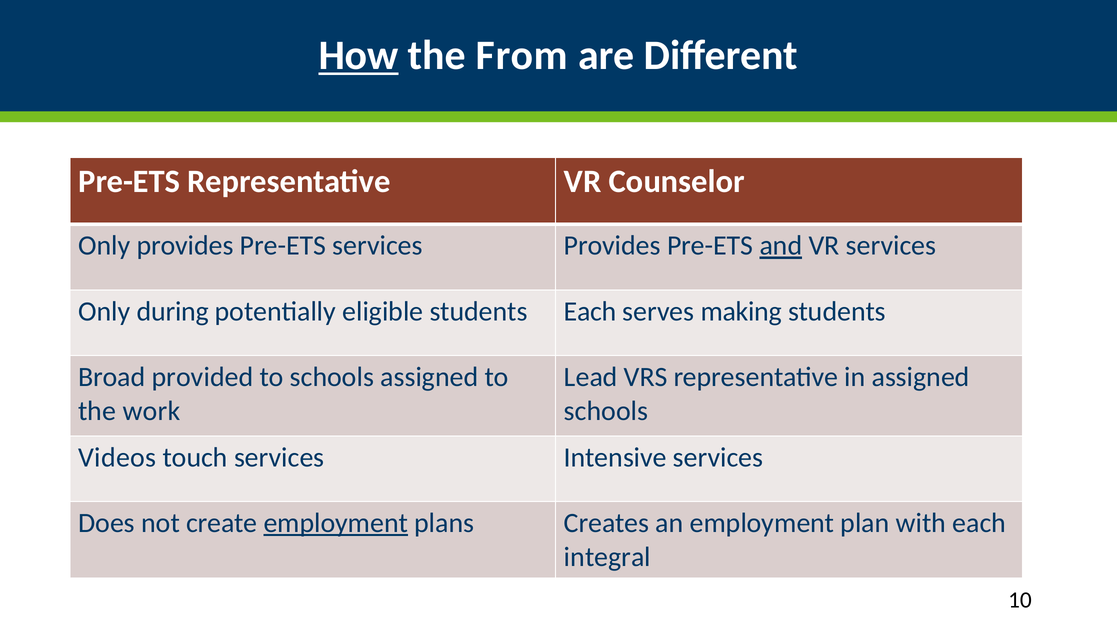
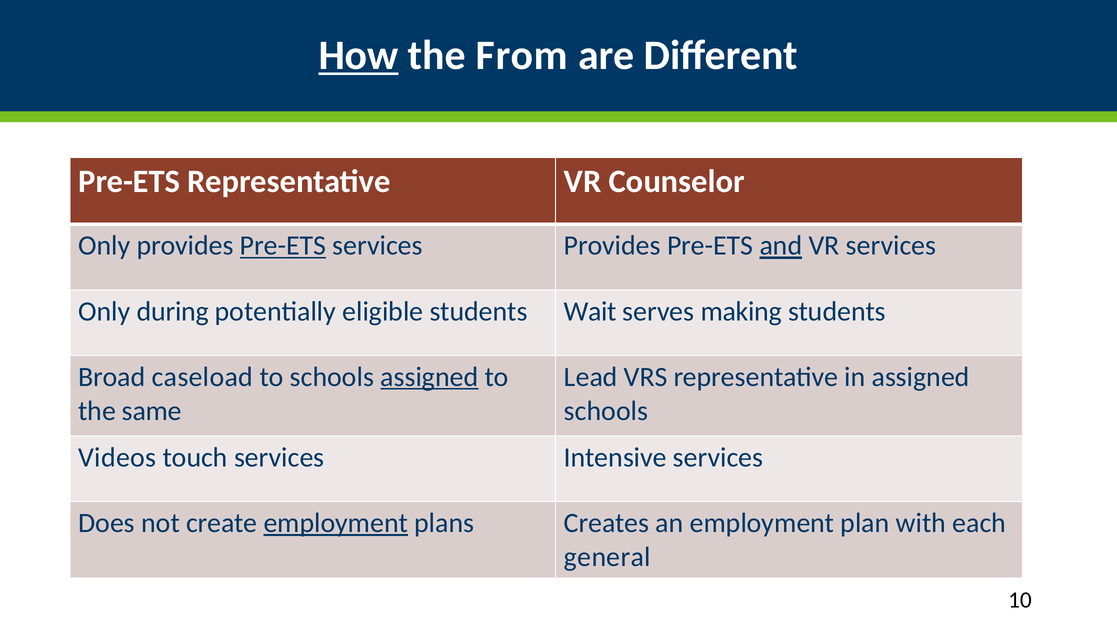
Pre-ETS underline: none -> present (283, 246)
students Each: Each -> Wait (590, 311)
provided: provided -> caseload (202, 377)
assigned underline: none -> present (429, 377)
work: work -> same (152, 411)
integral: integral -> general (607, 557)
